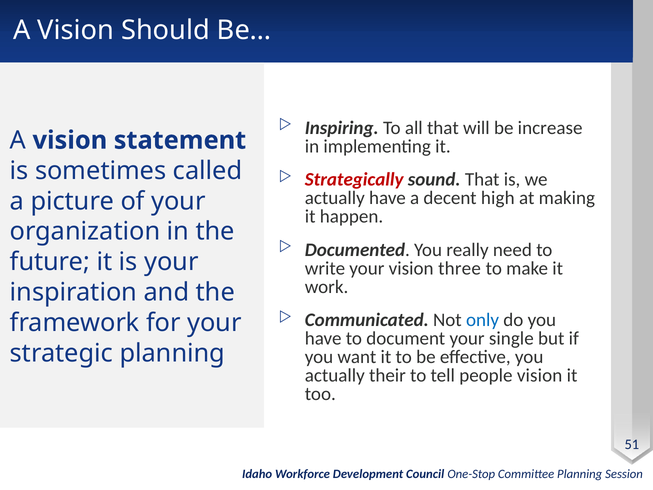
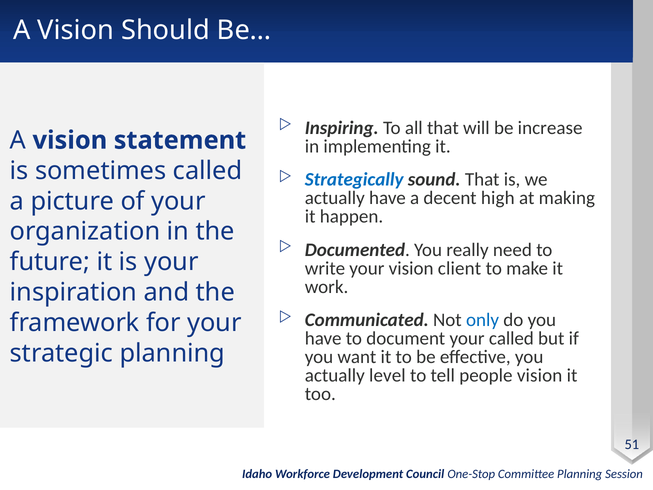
Strategically colour: red -> blue (354, 179)
three: three -> client (460, 268)
your single: single -> called (511, 338)
their: their -> level (387, 375)
